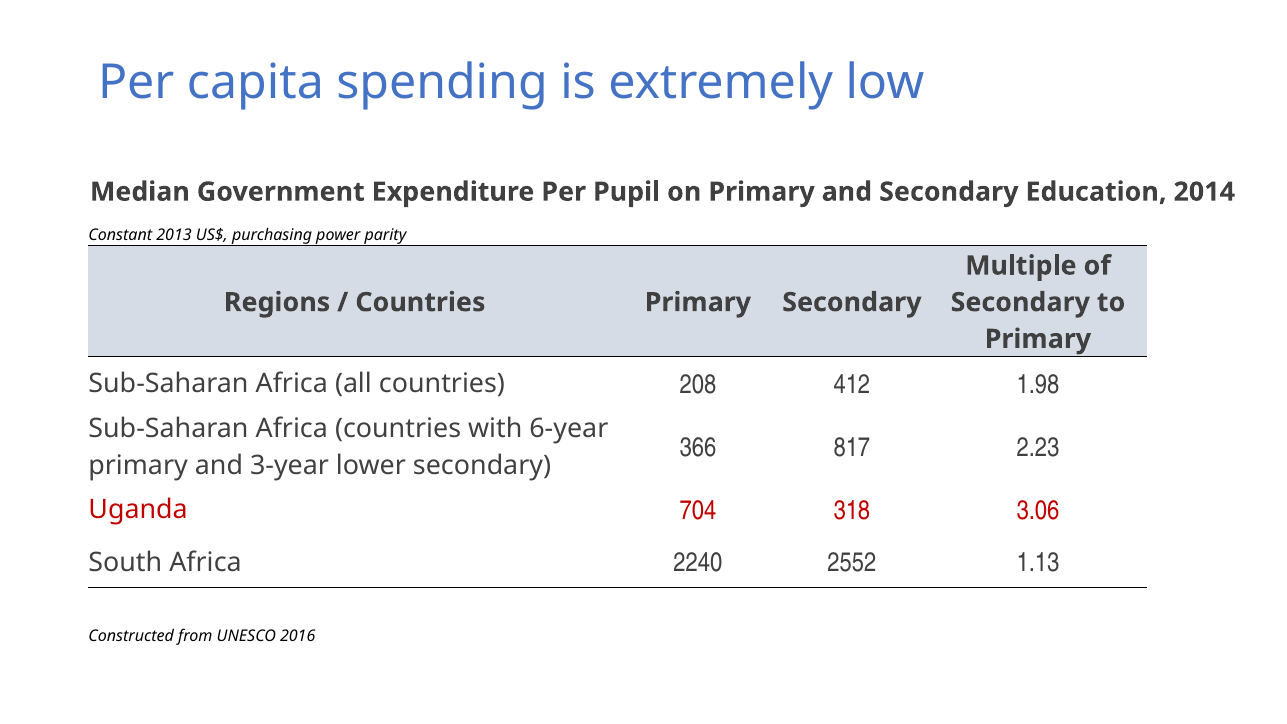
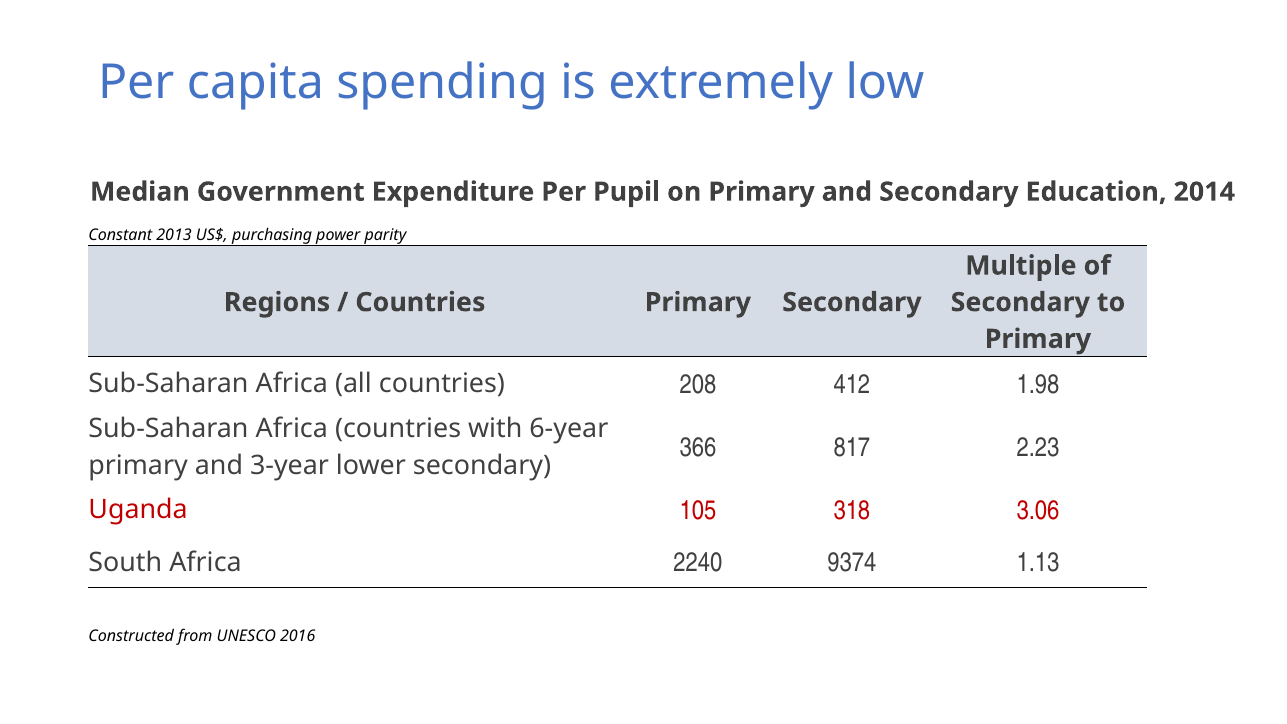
704: 704 -> 105 (698, 510)
2552: 2552 -> 9374 (852, 563)
